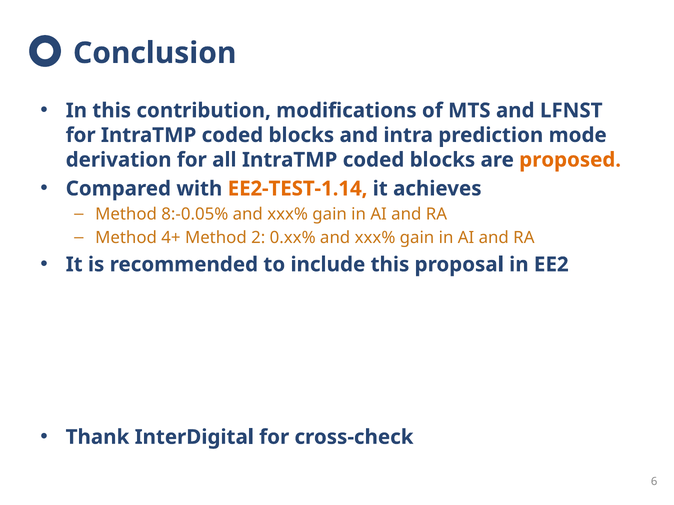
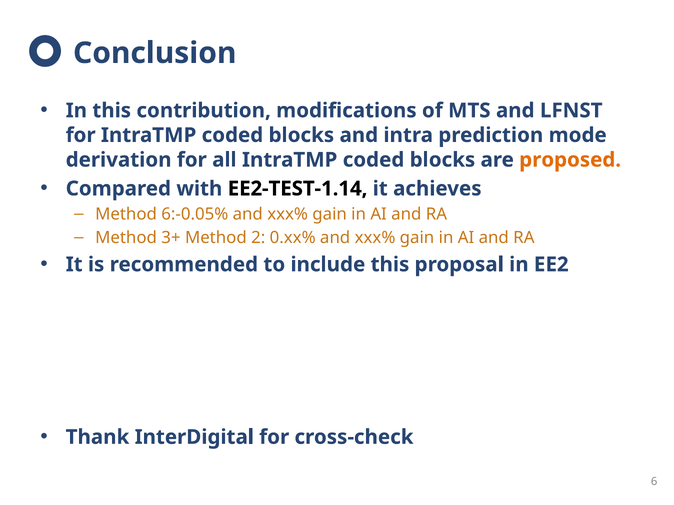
EE2-TEST-1.14 colour: orange -> black (298, 189)
8:-0.05%: 8:-0.05% -> 6:-0.05% (195, 214)
4+: 4+ -> 3+ (171, 238)
